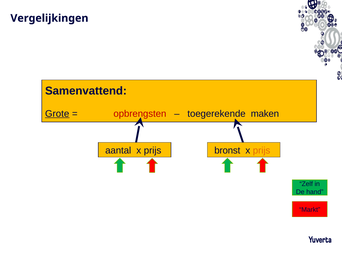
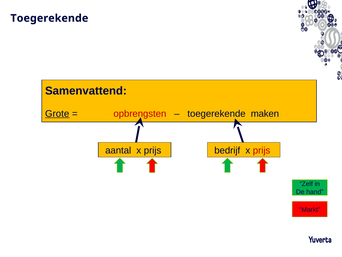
Vergelijkingen: Vergelijkingen -> Toegerekende (49, 18)
bronst: bronst -> bedrijf (227, 150)
prijs colour: orange -> red (262, 150)
